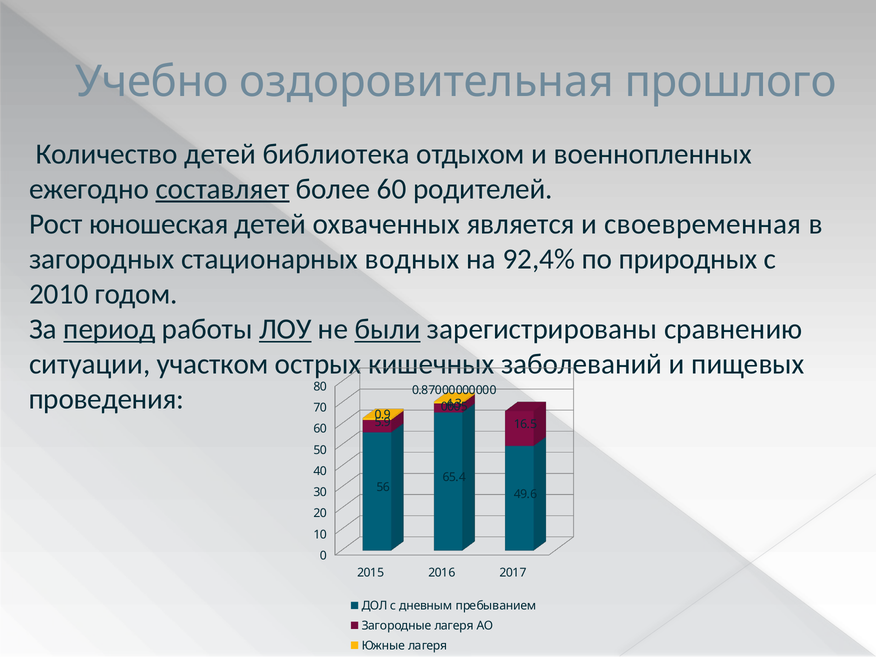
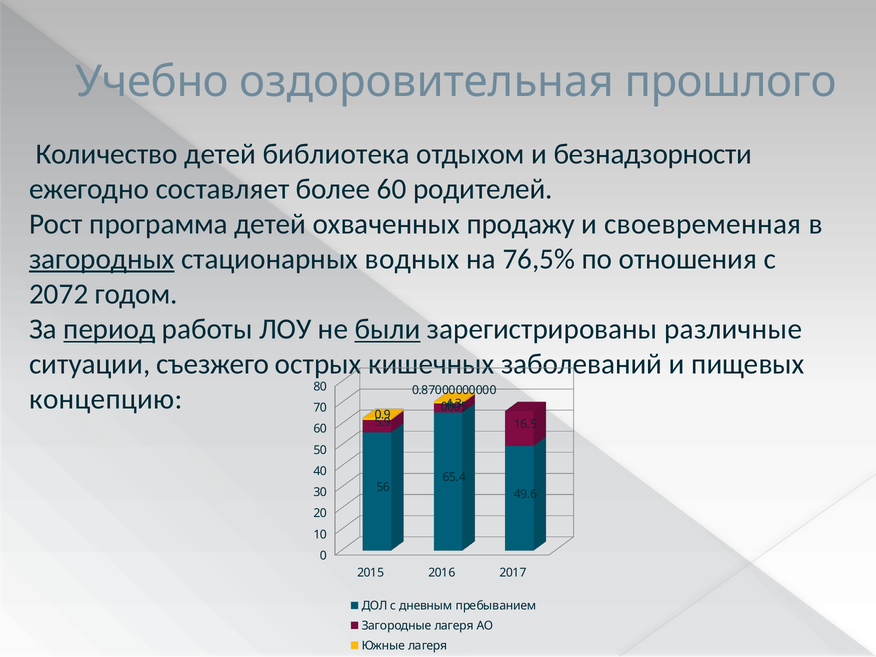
военнопленных: военнопленных -> безнадзорности (653, 154)
составляет underline: present -> none (223, 189)
юношеская: юношеская -> программа (159, 224)
является: является -> продажу (521, 224)
загородных underline: none -> present (102, 259)
92,4%: 92,4% -> 76,5% (539, 259)
природных: природных -> отношения (688, 259)
2010: 2010 -> 2072 (59, 294)
ЛОУ underline: present -> none (285, 329)
сравнению: сравнению -> различные (733, 329)
участком: участком -> съезжего (213, 364)
проведения: проведения -> концепцию (106, 399)
